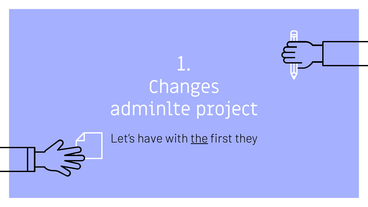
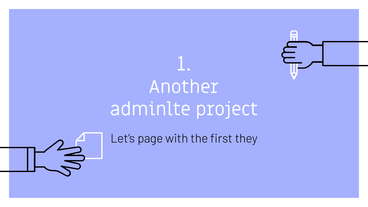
Changes: Changes -> Another (184, 87)
have: have -> page (150, 138)
the underline: present -> none (199, 138)
